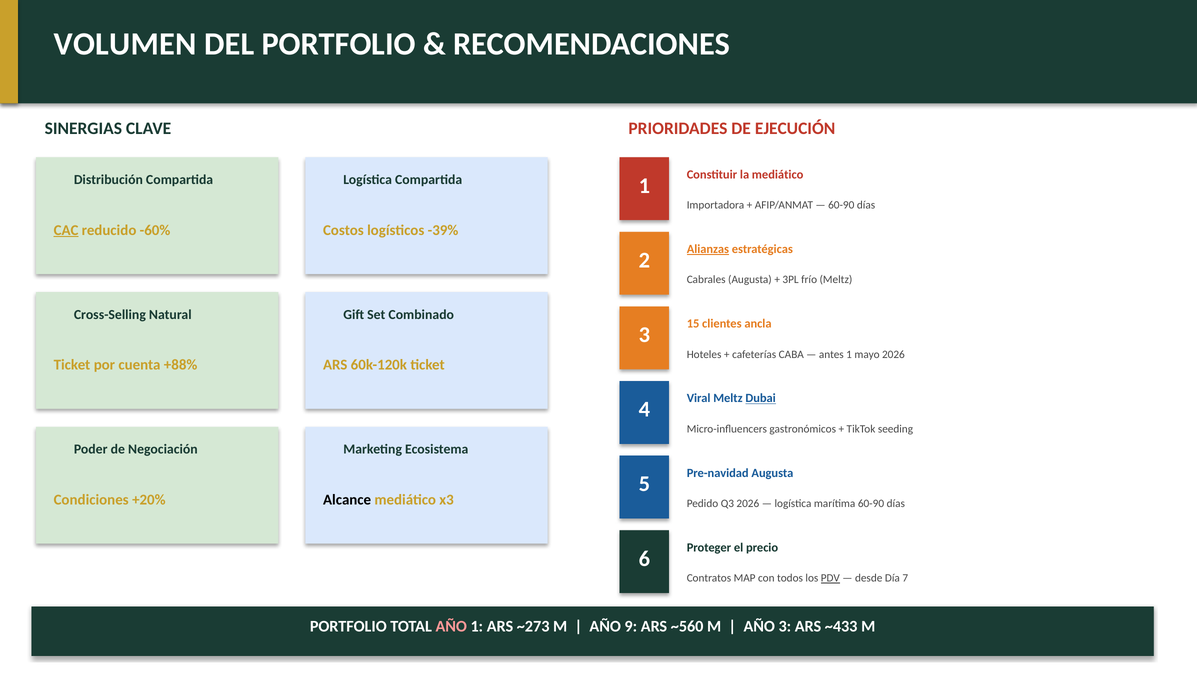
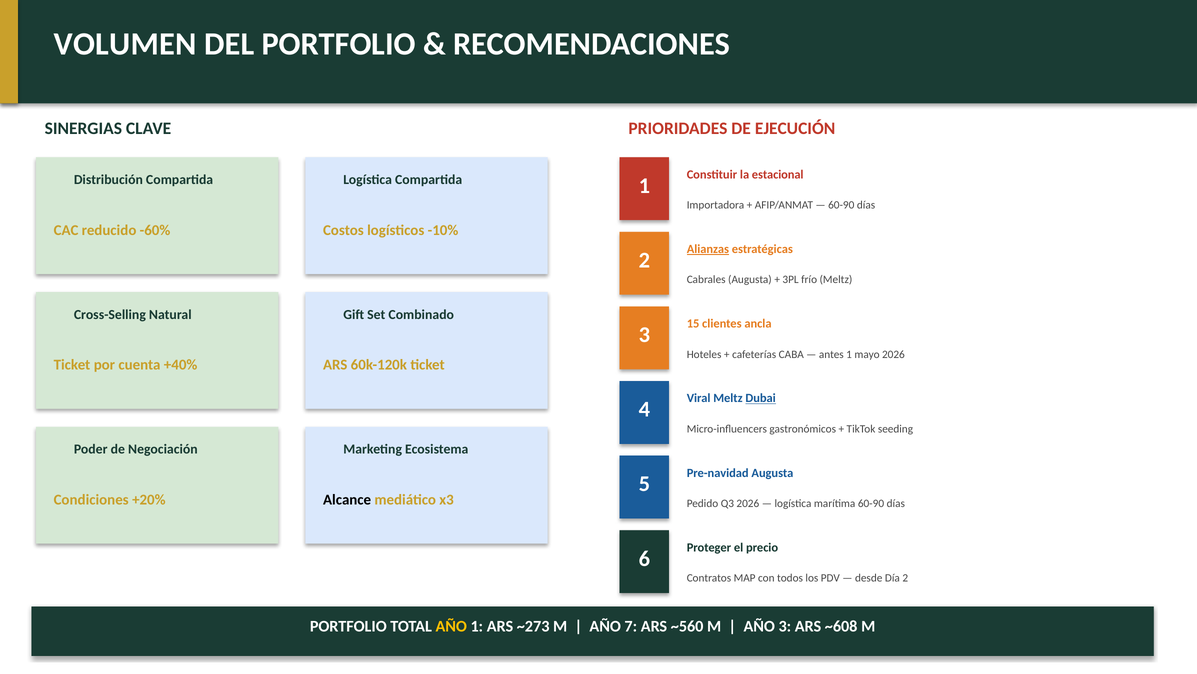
la mediático: mediático -> estacional (778, 174)
CAC underline: present -> none (66, 230)
-39%: -39% -> -10% (443, 230)
+88%: +88% -> +40% (181, 365)
PDV underline: present -> none (830, 578)
Día 7: 7 -> 2 (905, 578)
AÑO colour: pink -> yellow (451, 626)
9: 9 -> 7 (631, 626)
~433: ~433 -> ~608 (841, 626)
